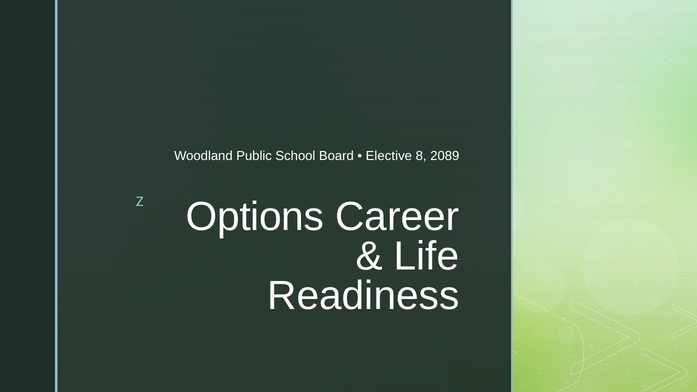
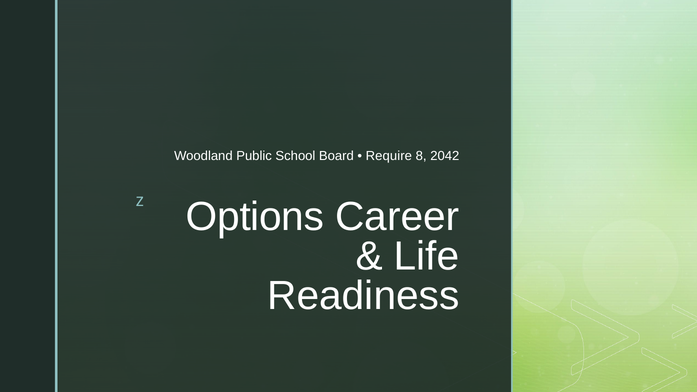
Elective: Elective -> Require (389, 156)
2089: 2089 -> 2042 (445, 156)
